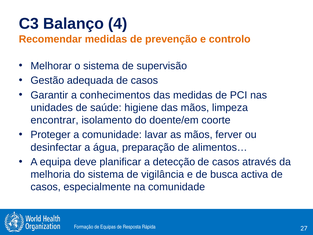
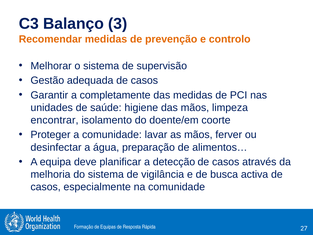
4: 4 -> 3 (118, 24)
conhecimentos: conhecimentos -> completamente (115, 95)
